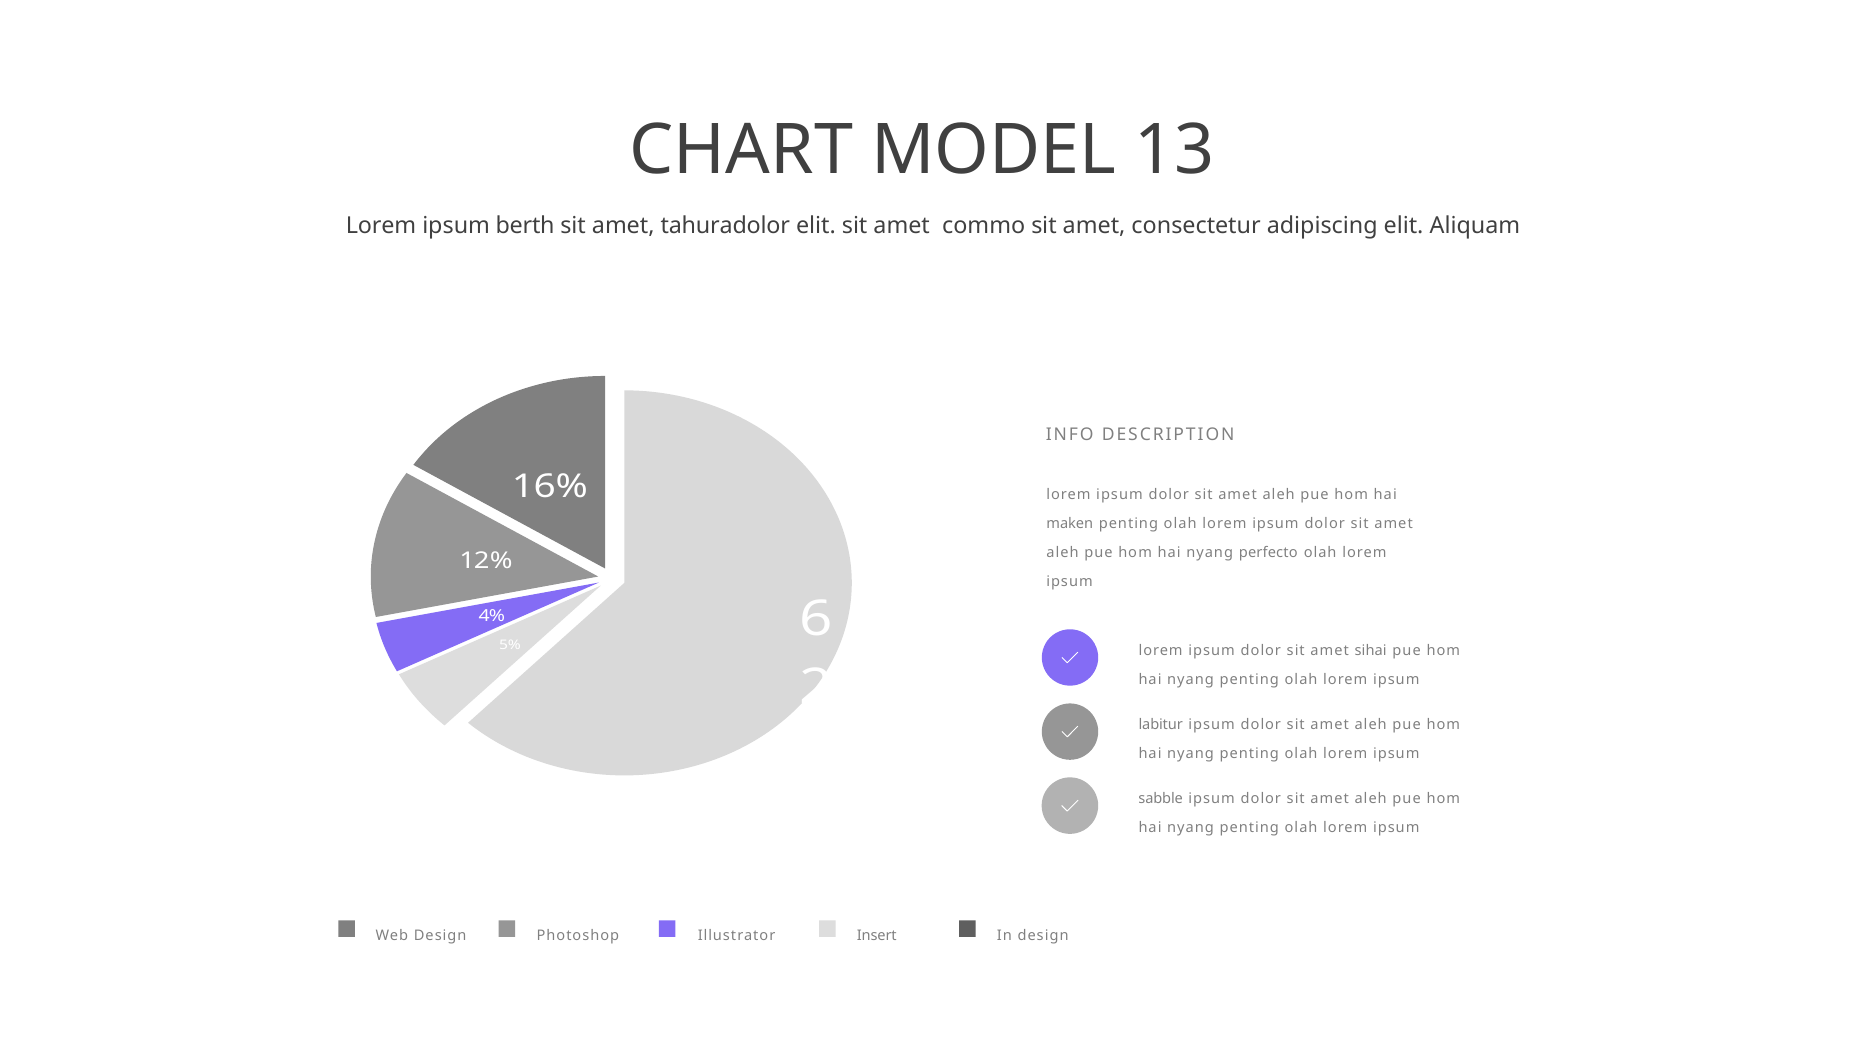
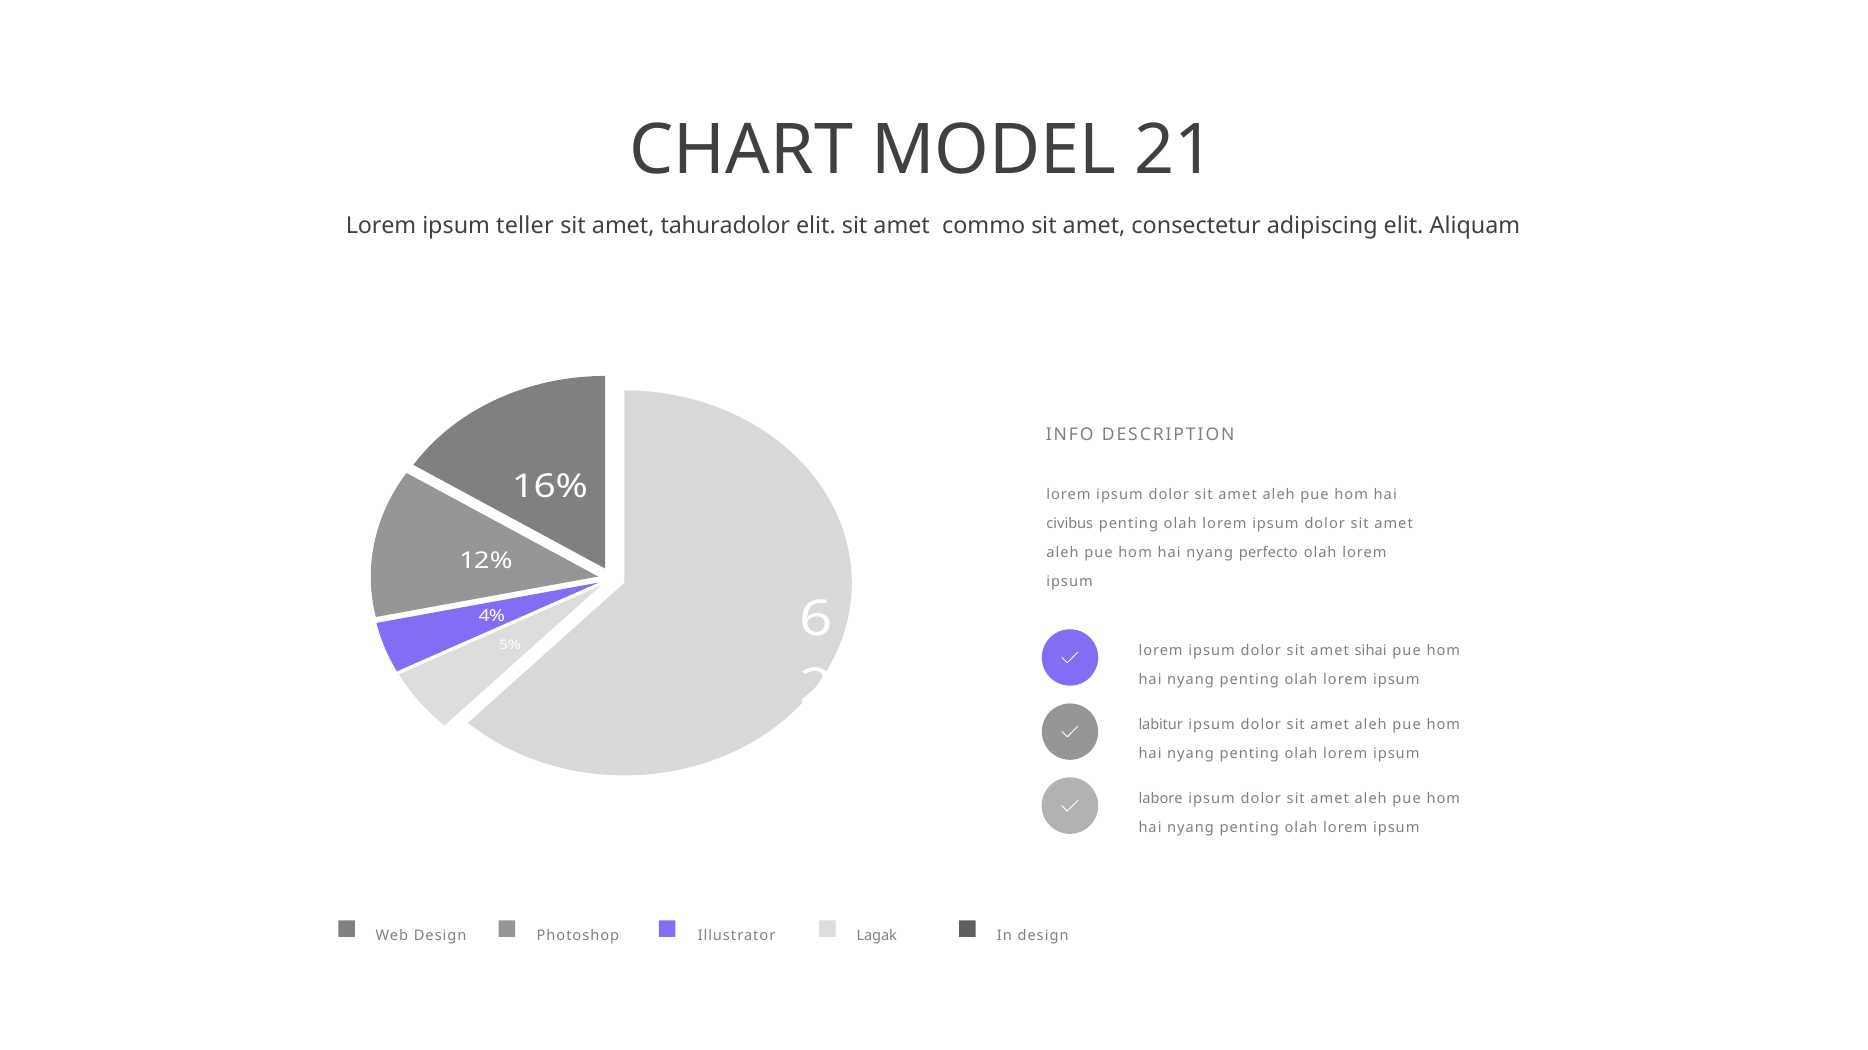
13: 13 -> 21 (1174, 151)
berth: berth -> teller (525, 226)
maken: maken -> civibus (1070, 524)
sabble: sabble -> labore (1161, 799)
Insert: Insert -> Lagak (877, 936)
